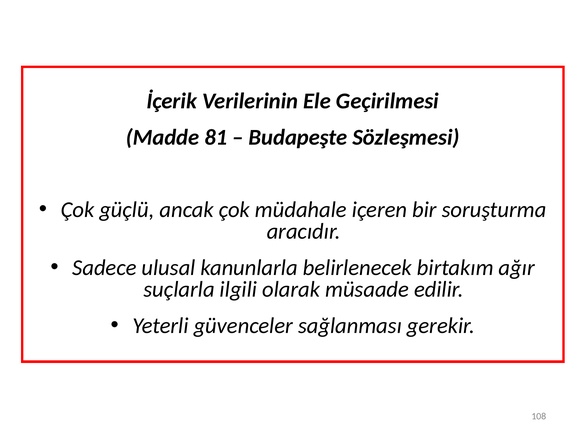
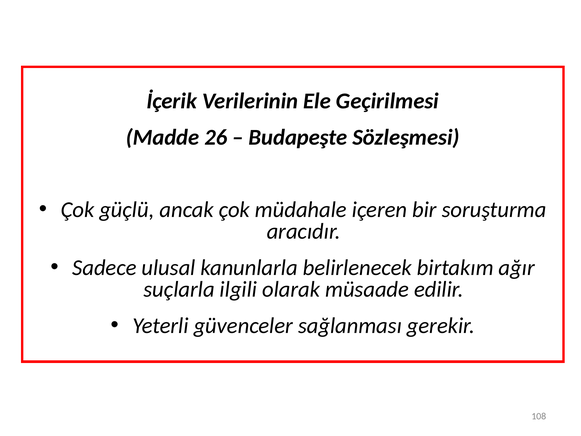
81: 81 -> 26 (216, 137)
